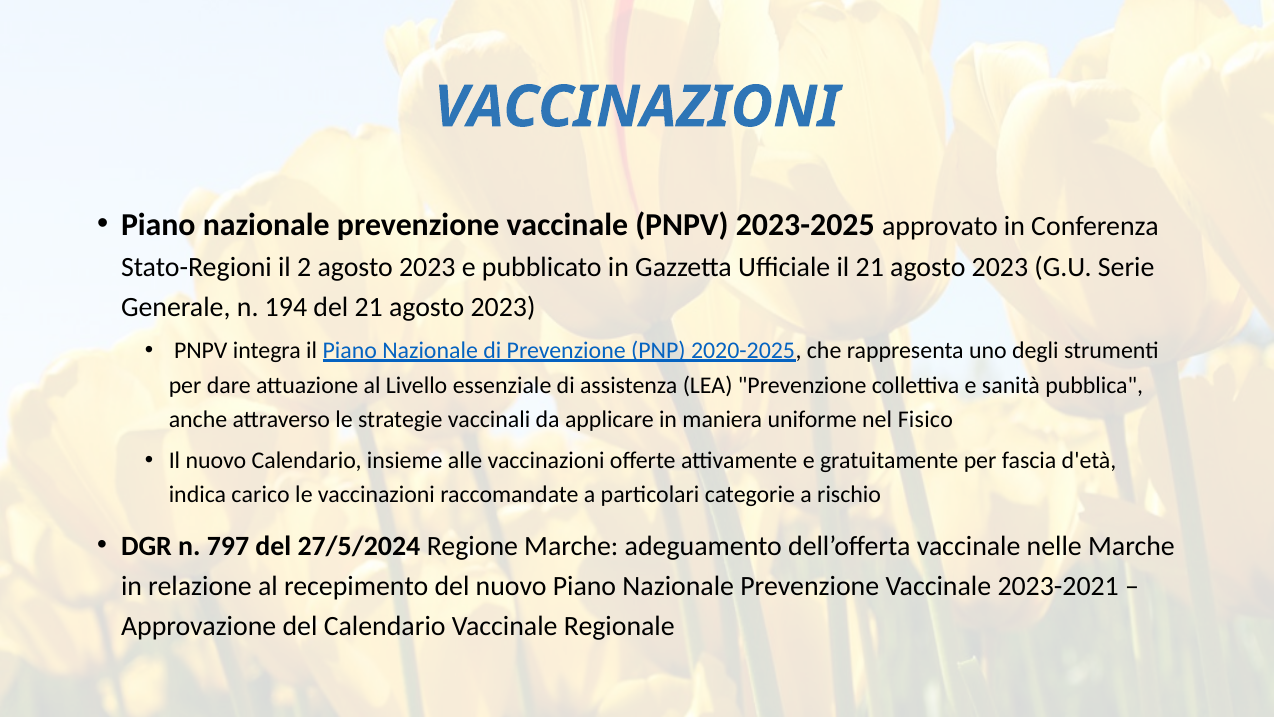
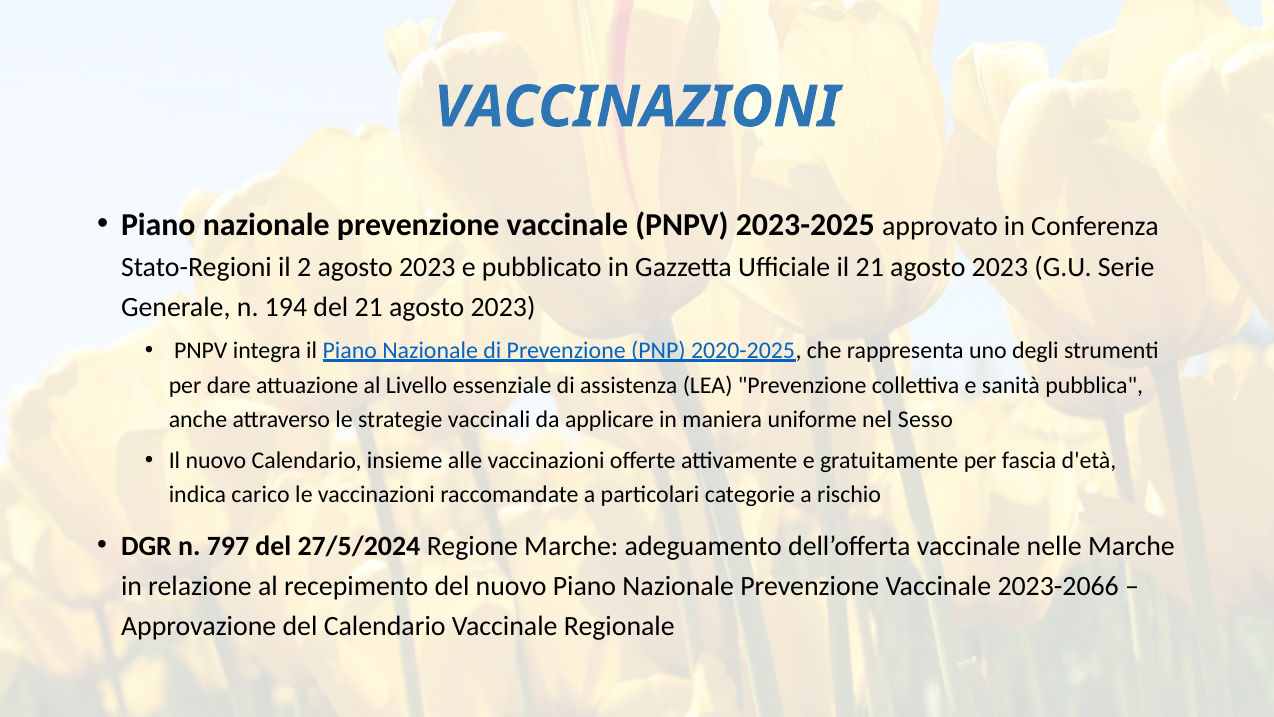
Fisico: Fisico -> Sesso (925, 419)
2023-2021: 2023-2021 -> 2023-2066 (1058, 586)
